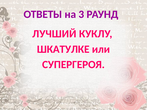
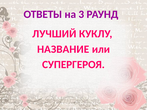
ШКАТУЛКЕ: ШКАТУЛКЕ -> НАЗВАНИЕ (63, 49)
